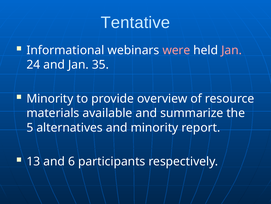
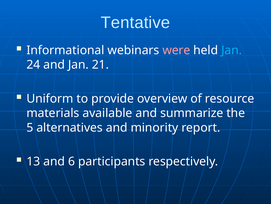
Jan colour: pink -> light blue (232, 50)
35: 35 -> 21 (100, 65)
Minority: Minority -> Uniform (50, 98)
